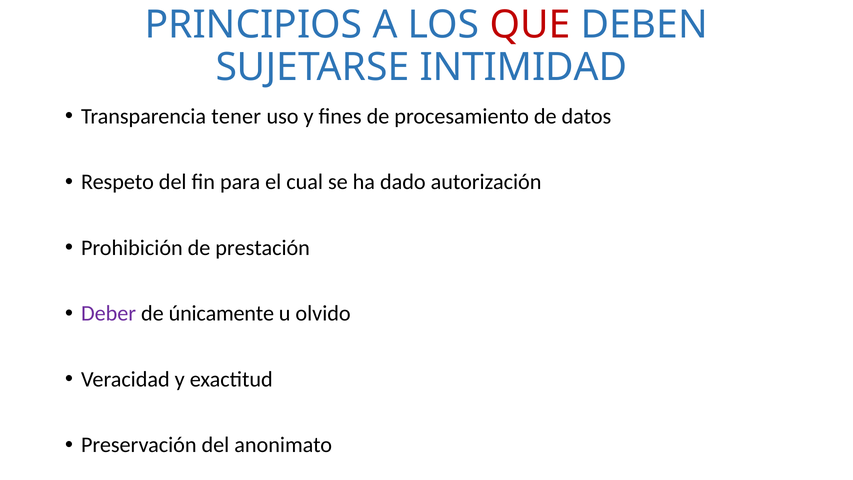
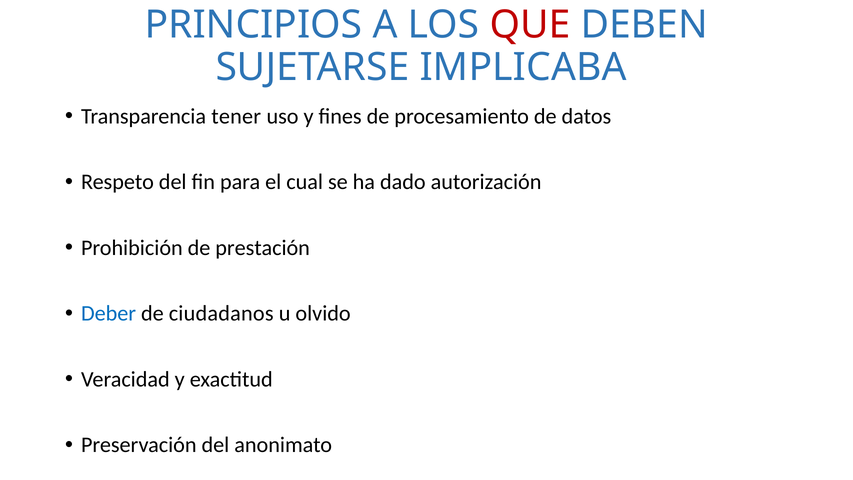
INTIMIDAD: INTIMIDAD -> IMPLICABA (523, 67)
Deber colour: purple -> blue (109, 313)
únicamente: únicamente -> ciudadanos (221, 313)
